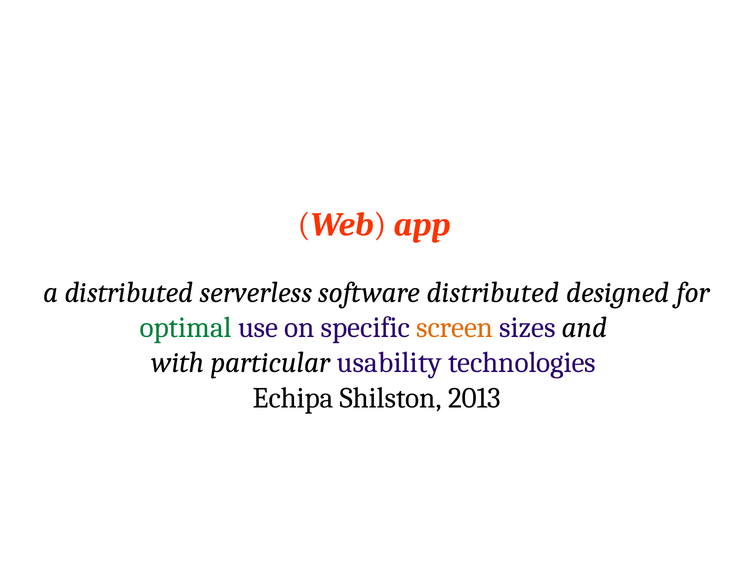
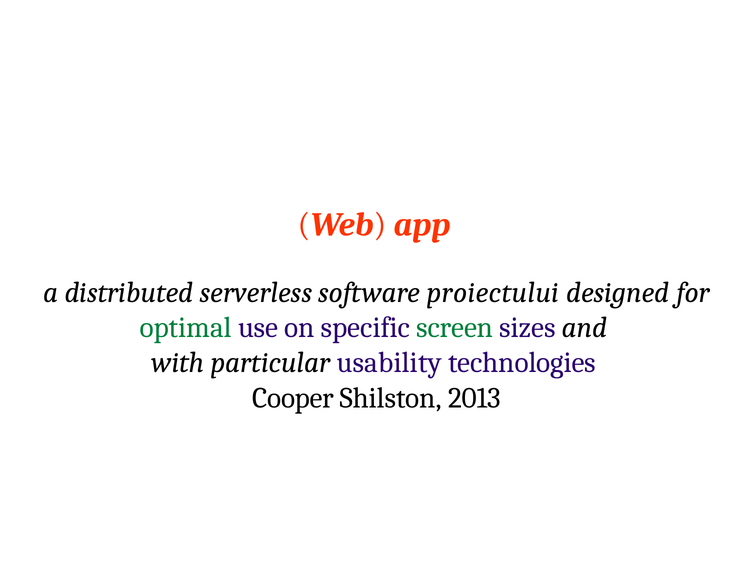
software distributed: distributed -> proiectului (493, 292)
screen colour: orange -> green (455, 327)
Echipa: Echipa -> Cooper (293, 398)
